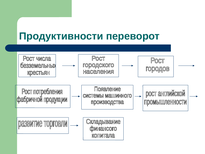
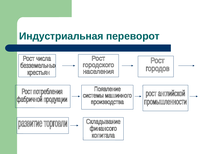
Продуктивности: Продуктивности -> Индустриальная (61, 36)
